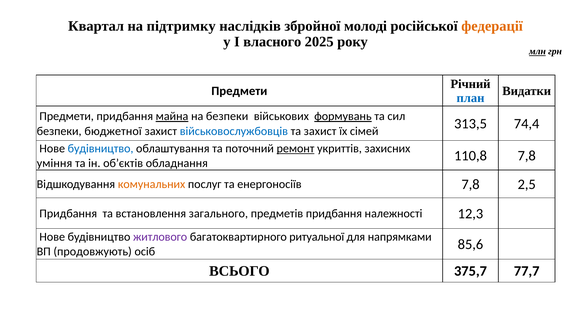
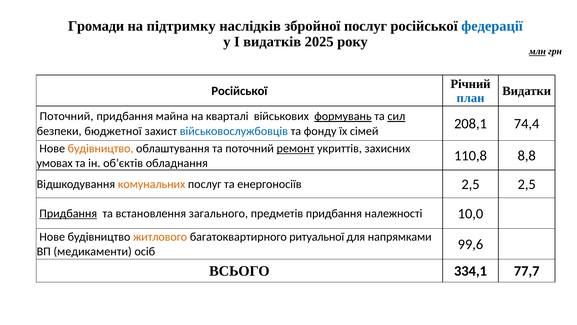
Квартал: Квартал -> Громади (96, 26)
збройної молоді: молоді -> послуг (366, 26)
федерації colour: orange -> blue (492, 26)
власного: власного -> видатків (272, 42)
Предмети: Предмети -> Російської (239, 91)
Предмети: Предмети -> Поточний (67, 116)
майна underline: present -> none (172, 116)
на безпеки: безпеки -> кварталі (227, 116)
сил underline: none -> present (396, 116)
та захист: захист -> фонду (320, 131)
313,5: 313,5 -> 208,1 (470, 124)
будівництво colour: blue -> orange (101, 148)
110,8 7,8: 7,8 -> 8,8 (527, 155)
уміння: уміння -> умовах (55, 163)
енергоносіїв 7,8: 7,8 -> 2,5 (471, 184)
Придбання underline: none -> present (68, 213)
12,3: 12,3 -> 10,0 (470, 213)
житлового colour: purple -> orange (160, 237)
продовжують: продовжують -> медикаменти (93, 251)
85,6: 85,6 -> 99,6 (470, 244)
375,7: 375,7 -> 334,1 (470, 271)
